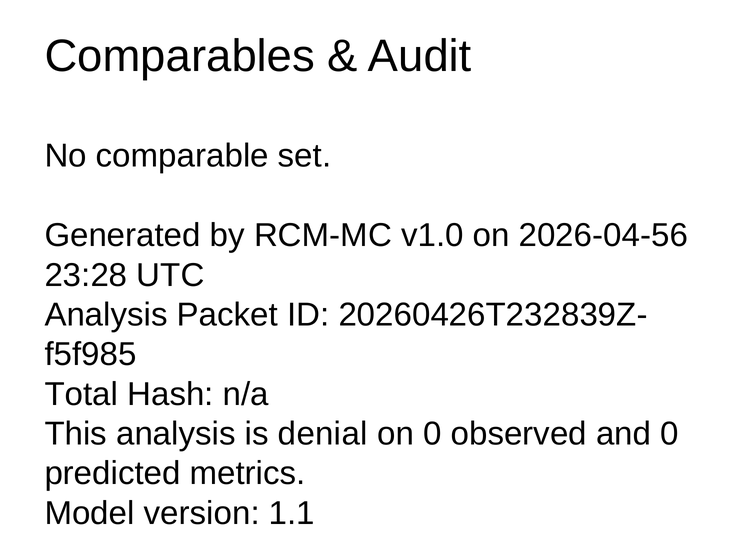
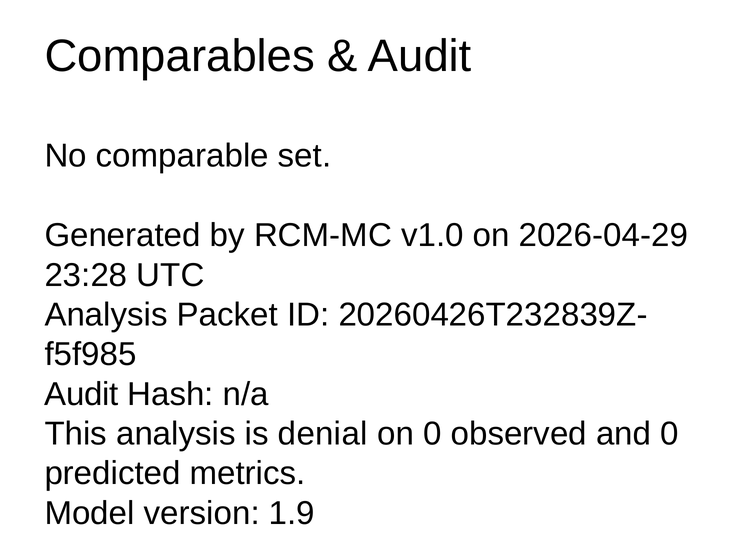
2026-04-56: 2026-04-56 -> 2026-04-29 (603, 235)
Total: Total -> Audit (81, 394)
1.1: 1.1 -> 1.9 (292, 513)
